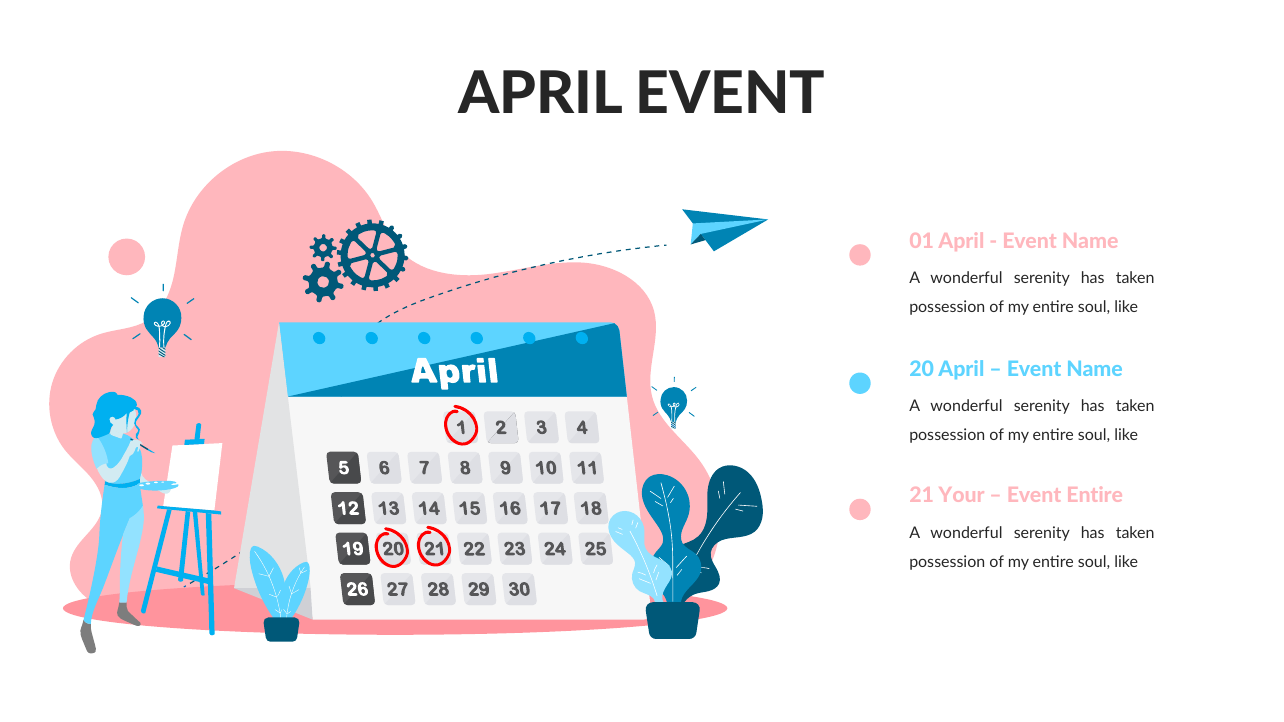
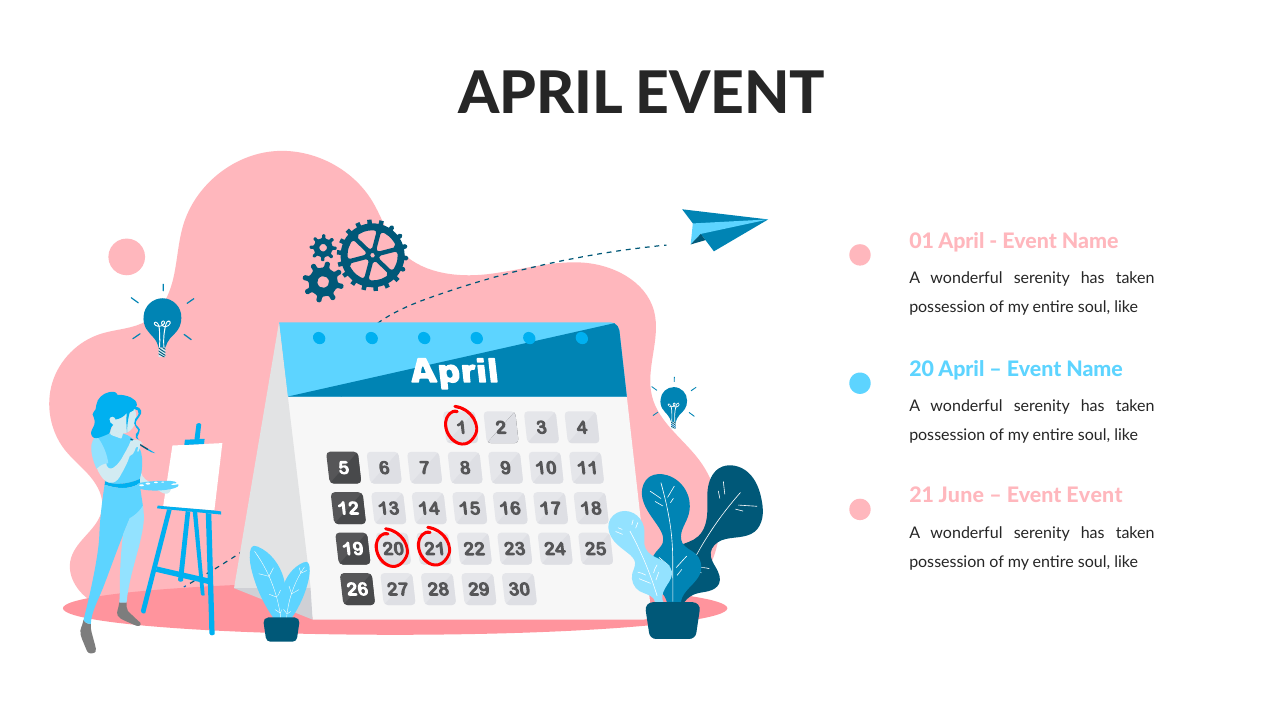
Your: Your -> June (961, 496)
Event Entire: Entire -> Event (1095, 496)
